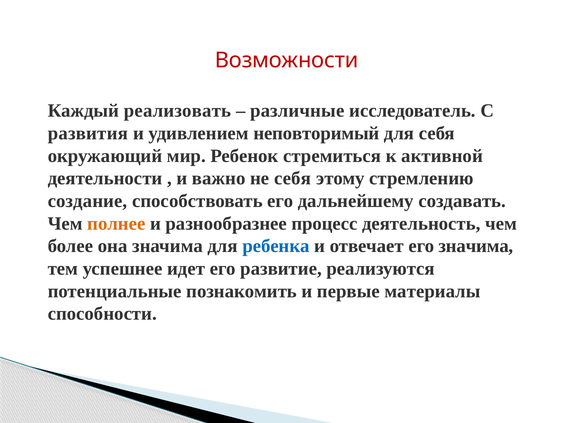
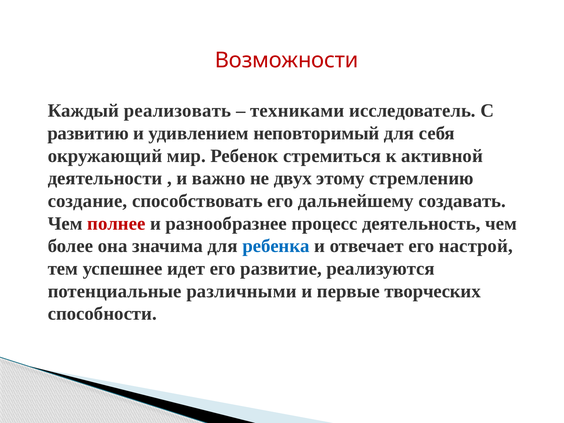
различные: различные -> техниками (297, 111)
развития: развития -> развитию (88, 133)
не себя: себя -> двух (293, 178)
полнее colour: orange -> red (116, 224)
его значима: значима -> настрой (476, 246)
познакомить: познакомить -> различными (241, 291)
материалы: материалы -> творческих (433, 291)
